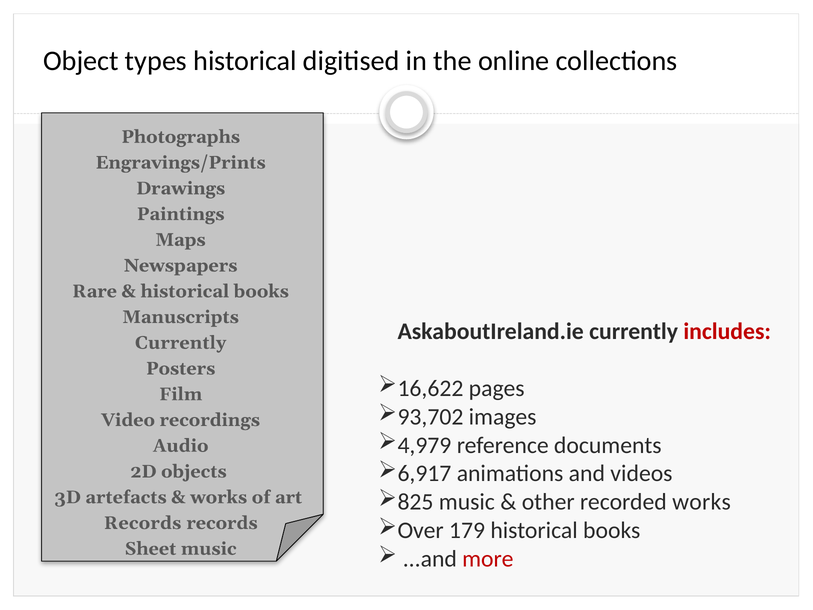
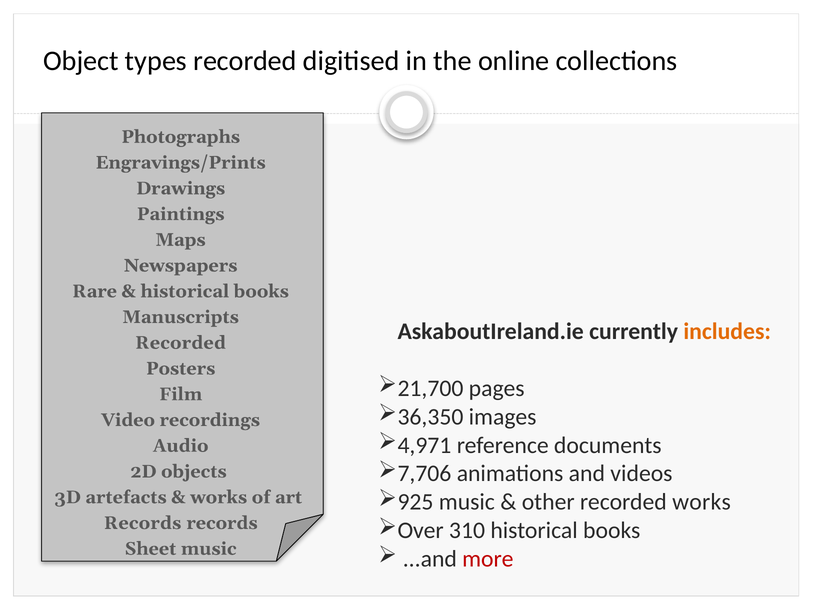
types historical: historical -> recorded (245, 61)
includes colour: red -> orange (727, 331)
Currently: Currently -> Recorded (181, 343)
16,622: 16,622 -> 21,700 (430, 388)
93,702: 93,702 -> 36,350 (430, 417)
4,979: 4,979 -> 4,971 (424, 445)
6,917: 6,917 -> 7,706 (424, 473)
825: 825 -> 925 (415, 502)
179: 179 -> 310 (467, 530)
